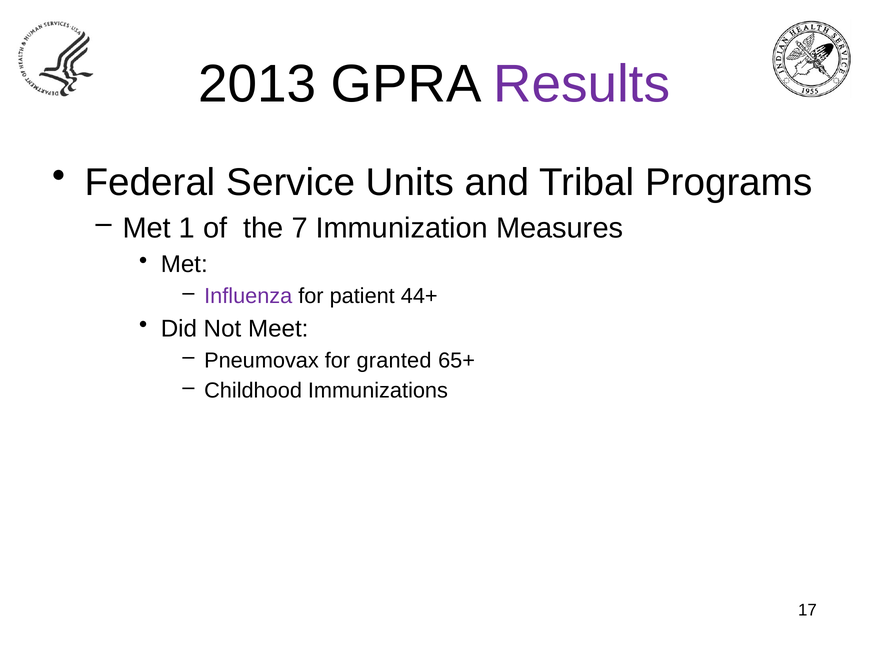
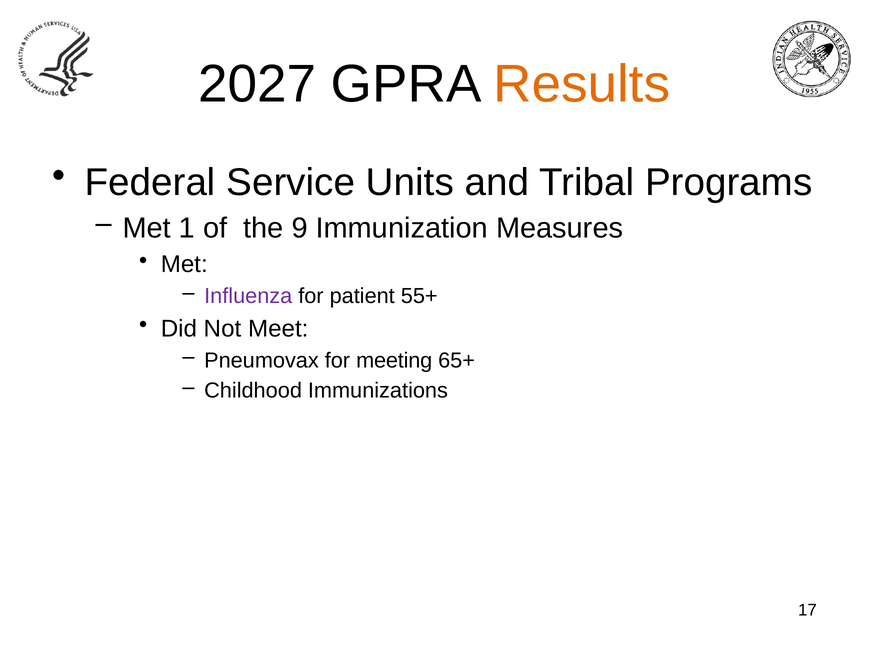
2013: 2013 -> 2027 (257, 84)
Results colour: purple -> orange (582, 84)
7: 7 -> 9 (300, 228)
44+: 44+ -> 55+ (419, 296)
granted: granted -> meeting (394, 360)
